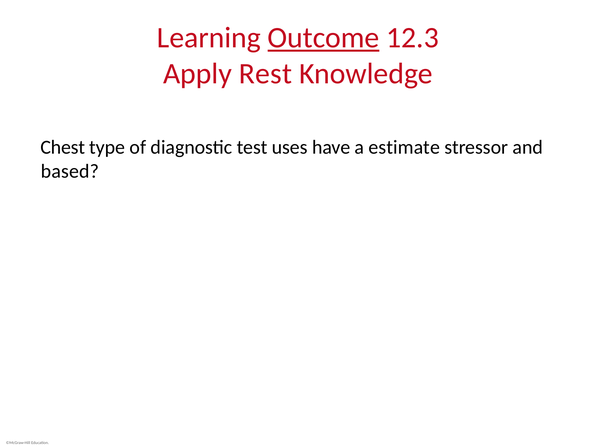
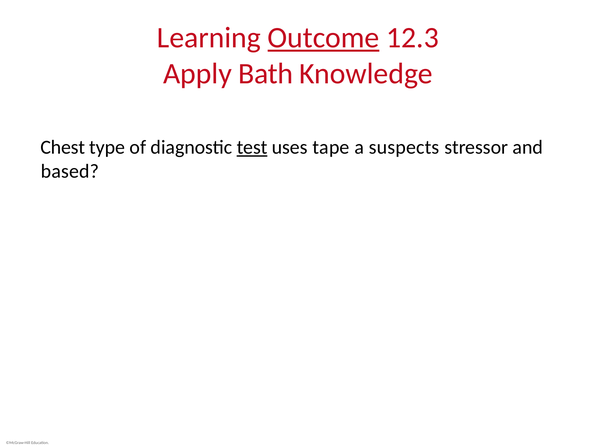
Rest: Rest -> Bath (266, 74)
test underline: none -> present (252, 147)
have: have -> tape (331, 147)
estimate: estimate -> suspects (404, 147)
